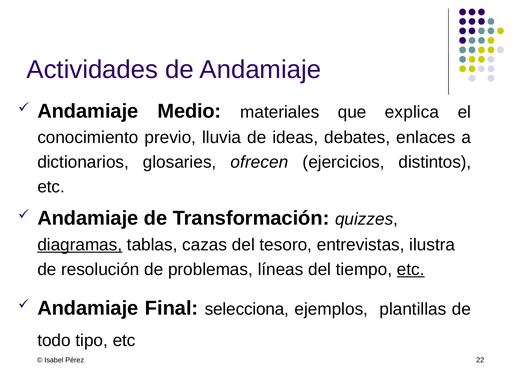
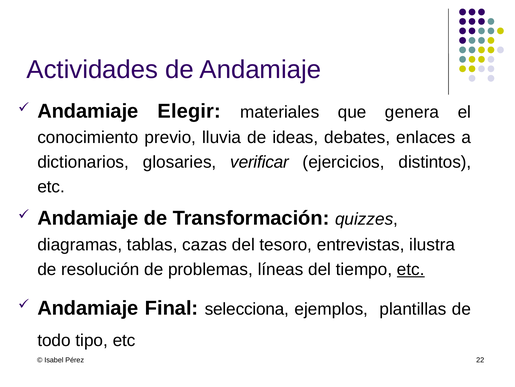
Medio: Medio -> Elegir (189, 111)
explica: explica -> genera (412, 112)
ofrecen: ofrecen -> verificar (260, 162)
diagramas underline: present -> none (80, 244)
